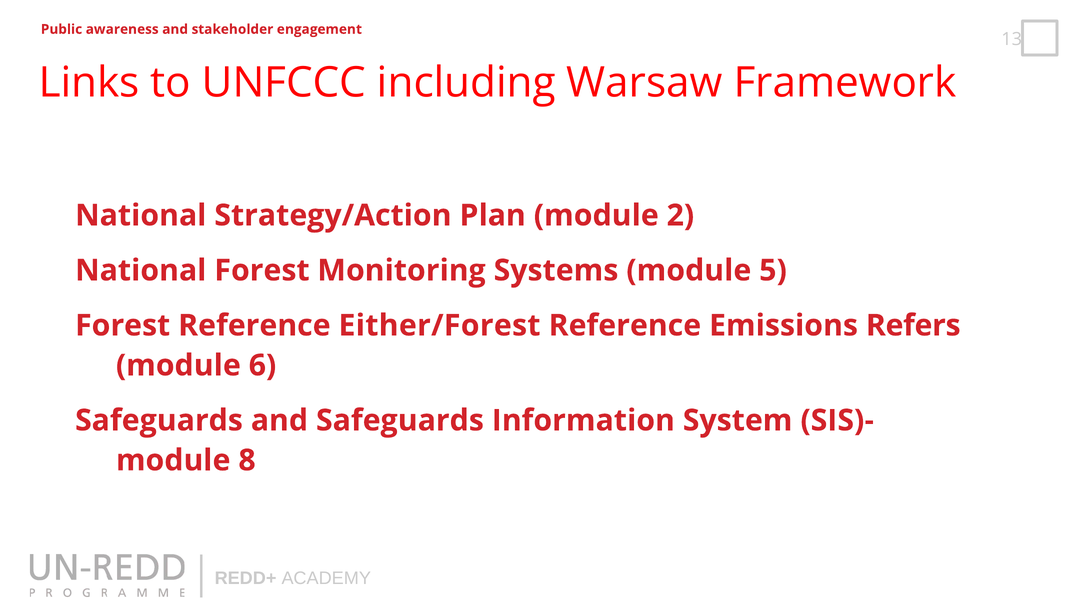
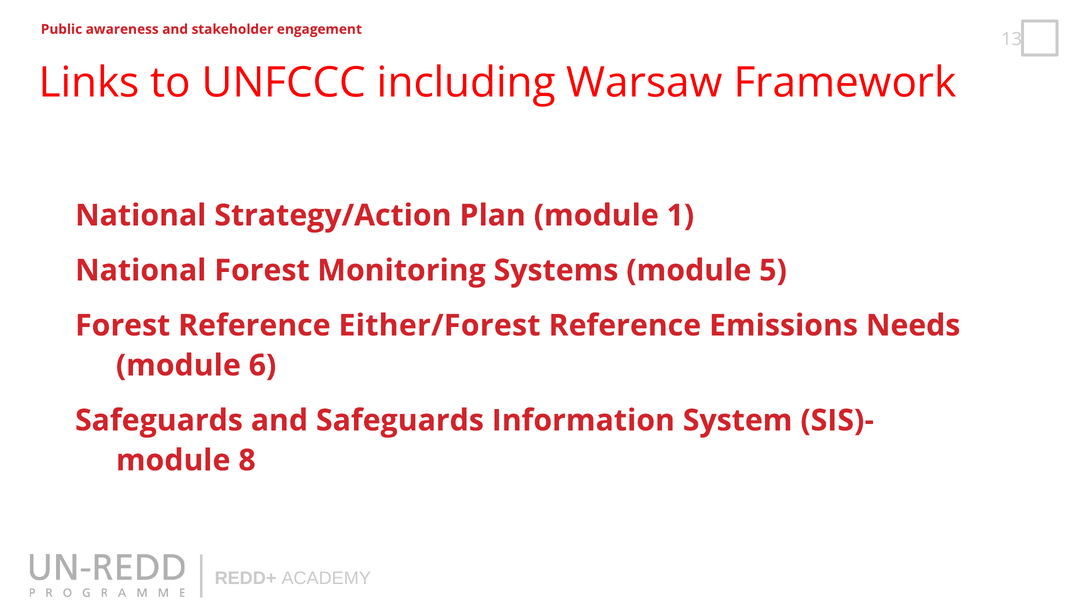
2: 2 -> 1 (680, 215)
Refers: Refers -> Needs (913, 326)
